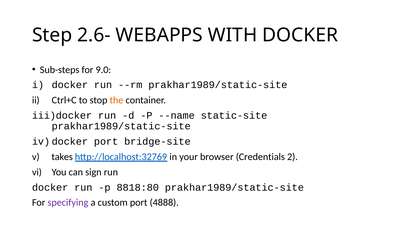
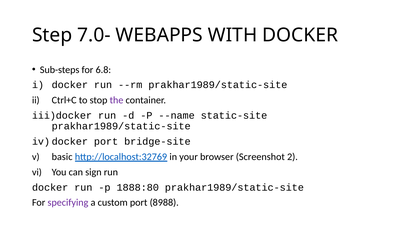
2.6-: 2.6- -> 7.0- (94, 35)
9.0: 9.0 -> 6.8 (103, 70)
the colour: orange -> purple (117, 100)
takes: takes -> basic (62, 157)
Credentials: Credentials -> Screenshot (260, 157)
8818:80: 8818:80 -> 1888:80 (138, 188)
4888: 4888 -> 8988 (164, 203)
